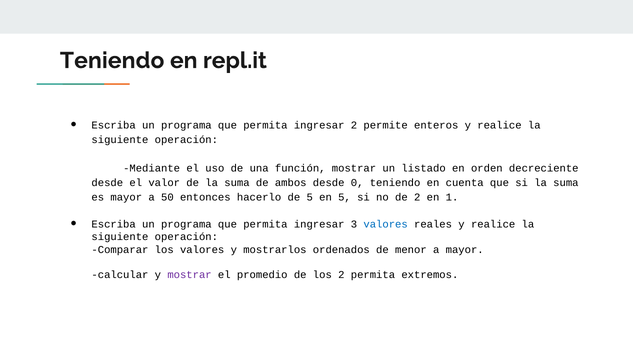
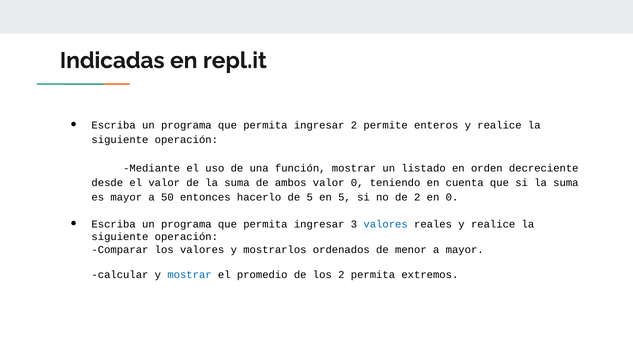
Teniendo: Teniendo -> Indicadas (112, 61)
ambos desde: desde -> valor (329, 183)
en 1: 1 -> 0 (452, 198)
mostrar colour: purple -> blue (190, 275)
